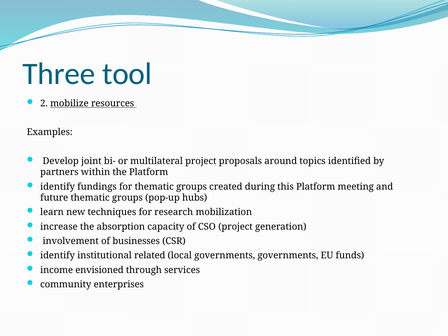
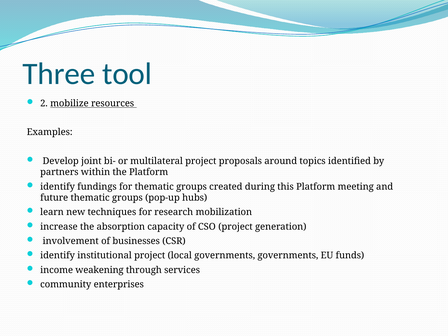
institutional related: related -> project (150, 256)
envisioned: envisioned -> weakening (99, 270)
